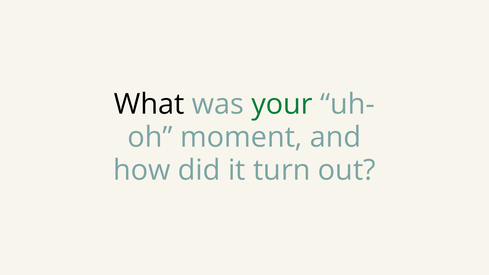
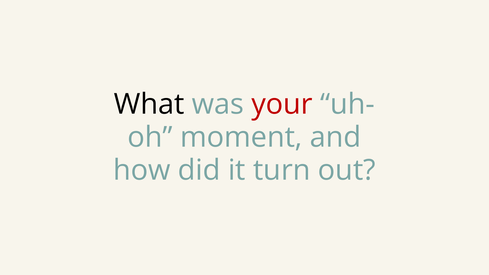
your colour: green -> red (282, 104)
